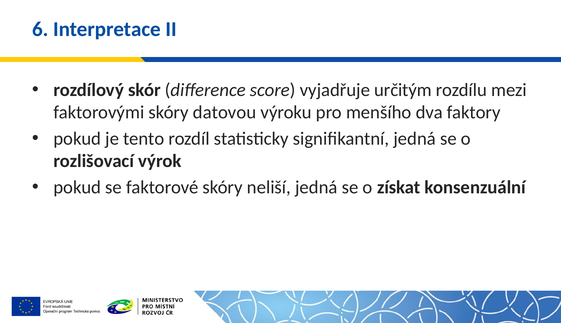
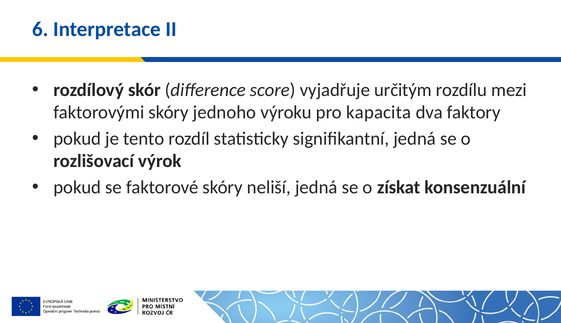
datovou: datovou -> jednoho (225, 112)
menšího: menšího -> kapacita (379, 112)
